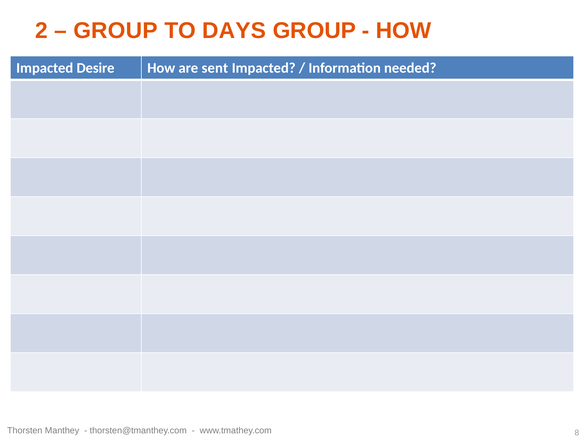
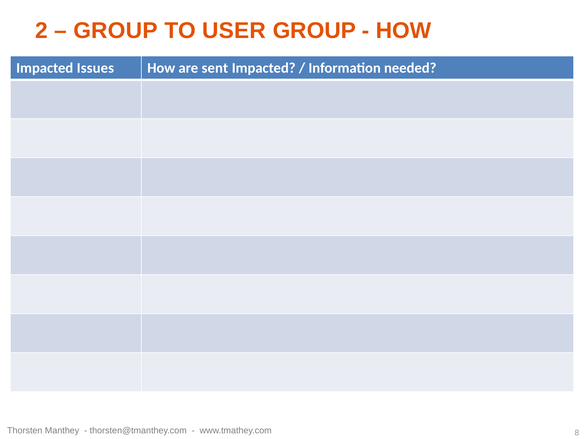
DAYS: DAYS -> USER (234, 31)
Desire: Desire -> Issues (95, 68)
